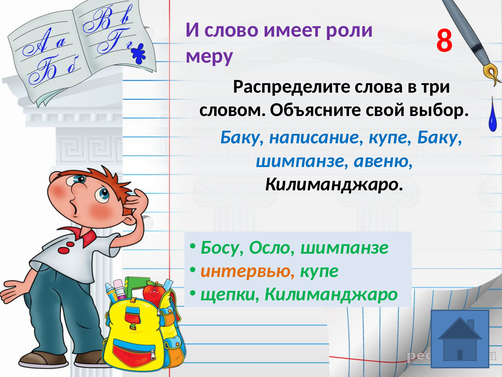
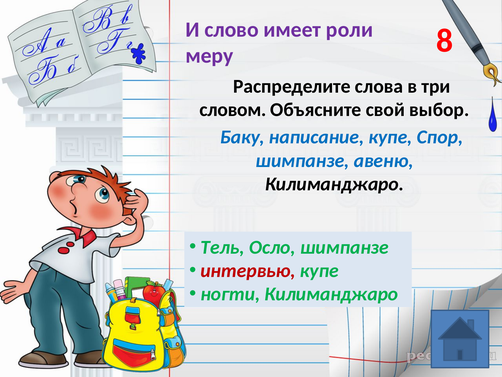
купе Баку: Баку -> Спор (440, 137)
Босу: Босу -> Тель (222, 247)
интервью colour: orange -> red (248, 270)
щепки: щепки -> ногти (230, 294)
